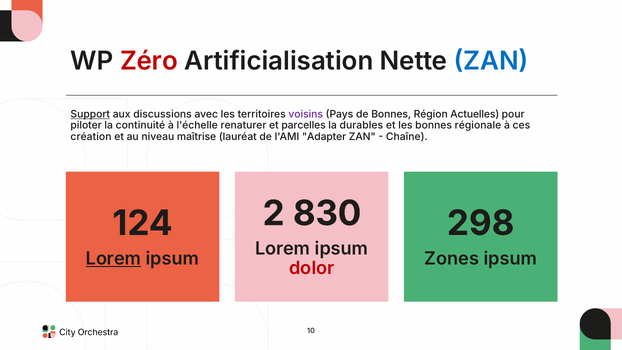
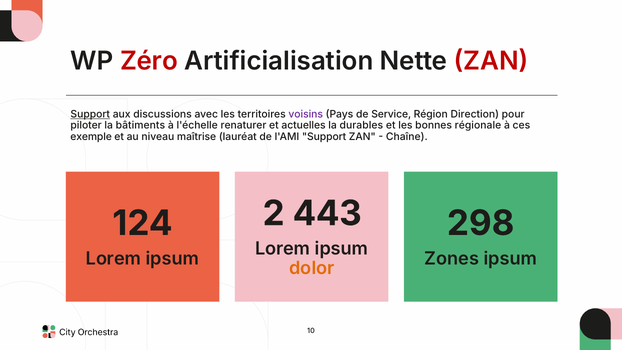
ZAN colour: blue -> red (491, 61)
de Bonnes: Bonnes -> Service (391, 114)
Actuelles: Actuelles -> Direction (475, 114)
continuité: continuité -> bâtiments (140, 125)
parcelles: parcelles -> actuelles (304, 125)
création: création -> exemple (91, 137)
l'AMI Adapter: Adapter -> Support (324, 137)
830: 830 -> 443 (327, 214)
Lorem underline: present -> none (113, 259)
dolor colour: red -> orange (312, 268)
